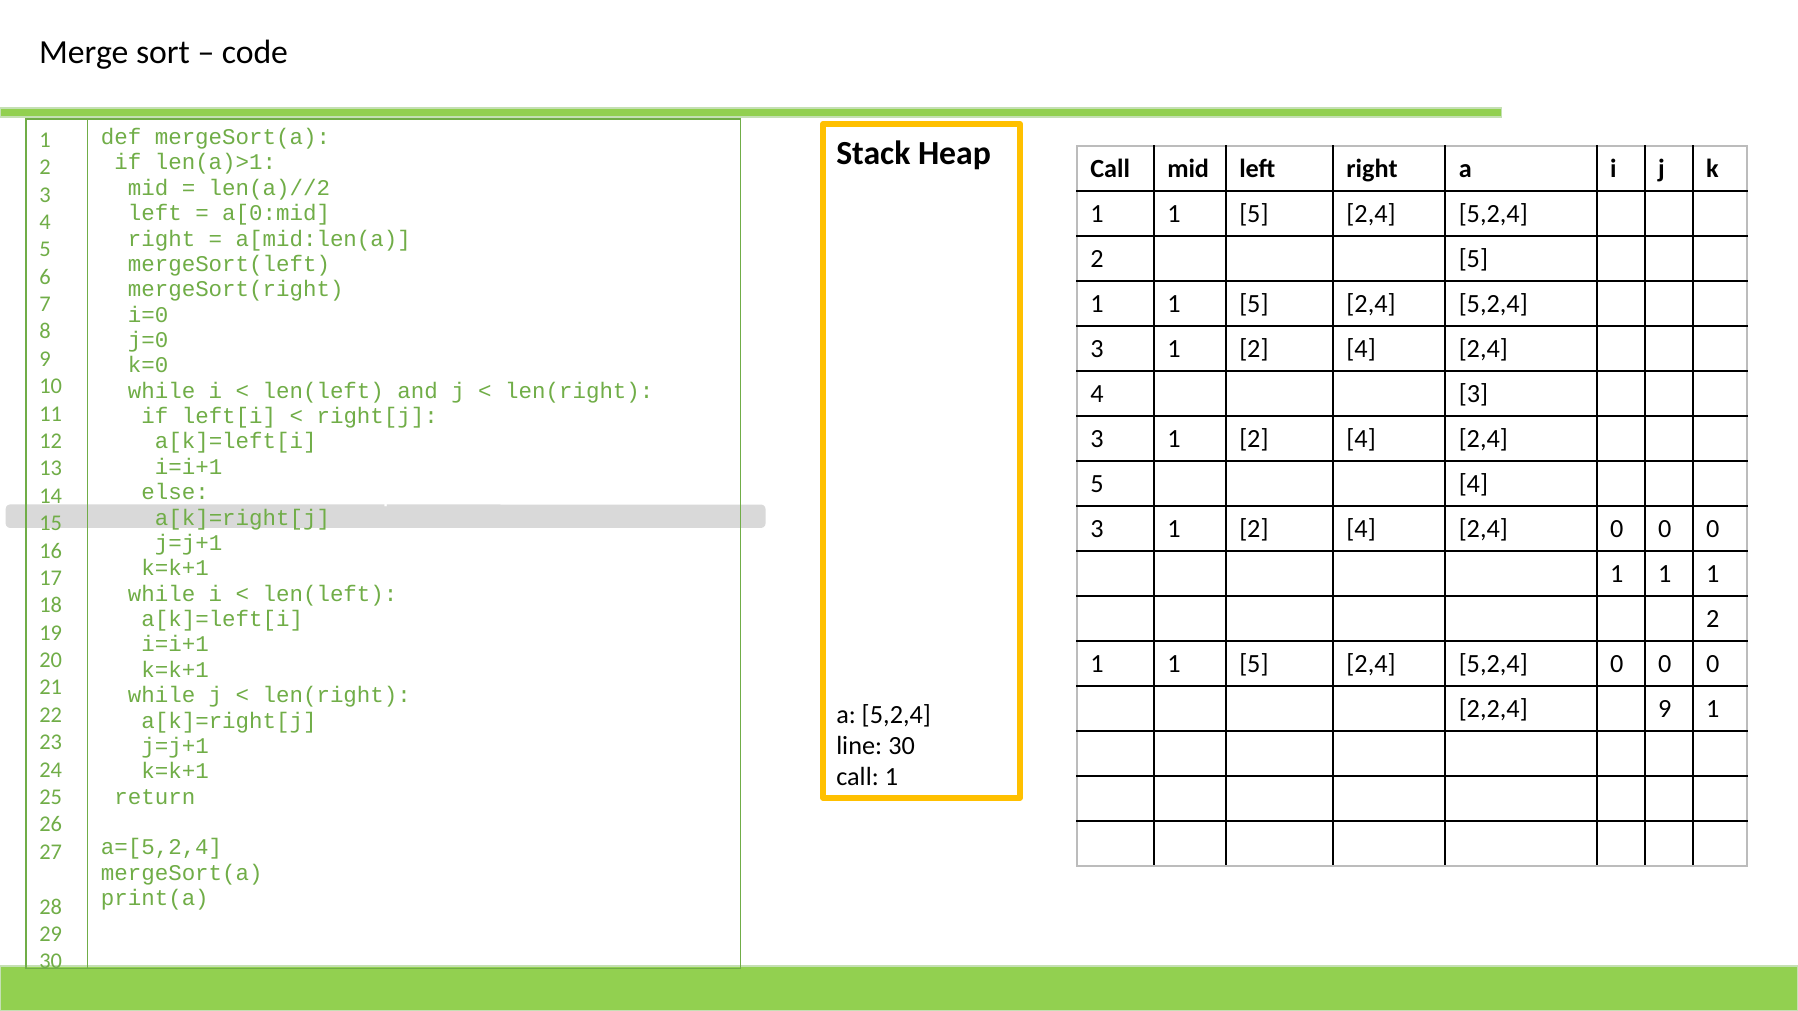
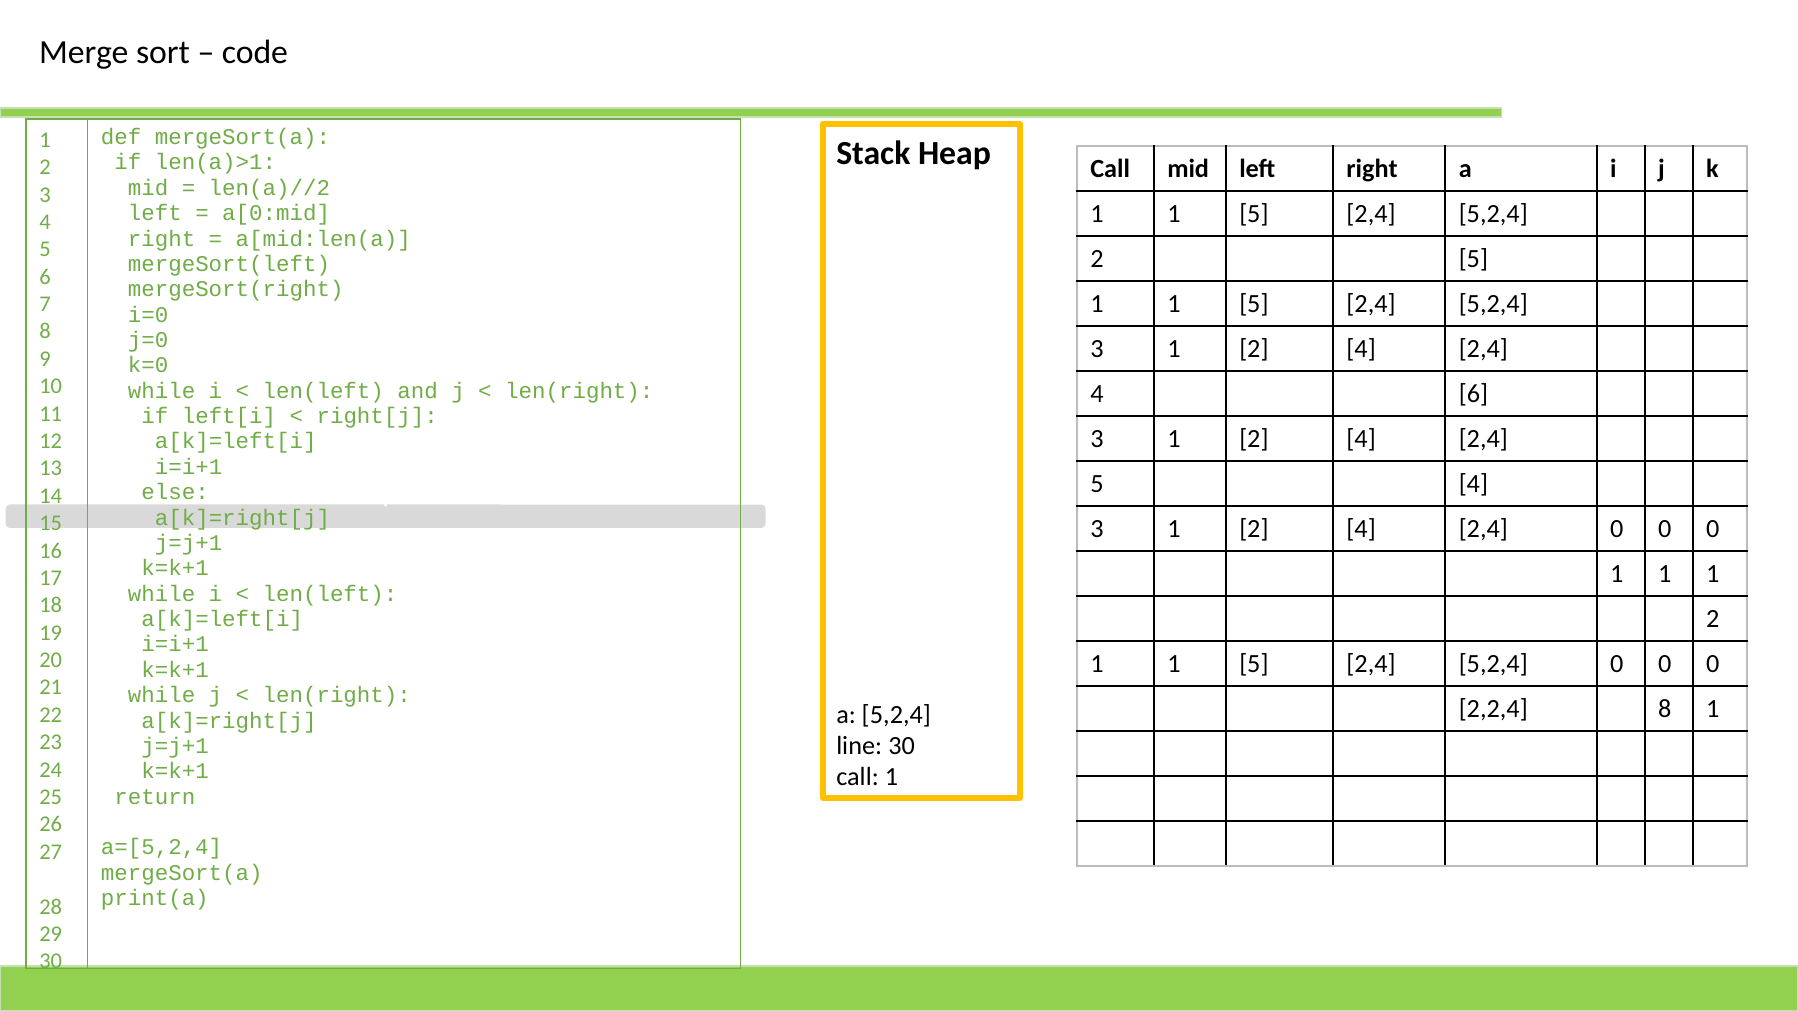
3: 3 -> 6 (1473, 394)
2,2,4 9: 9 -> 8 (1665, 709)
